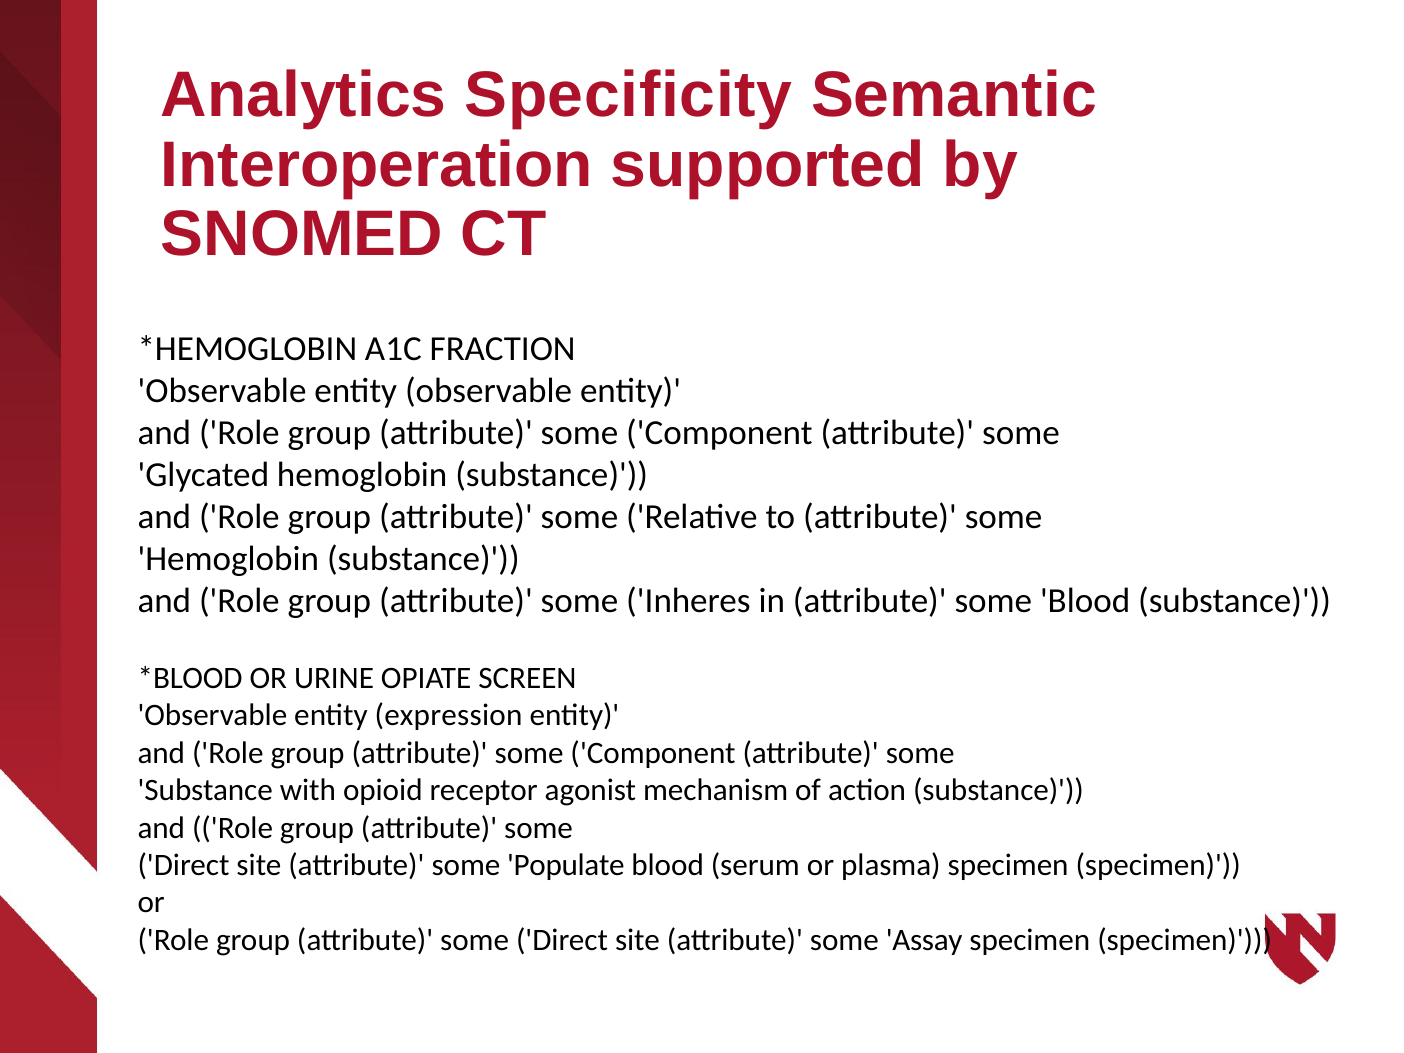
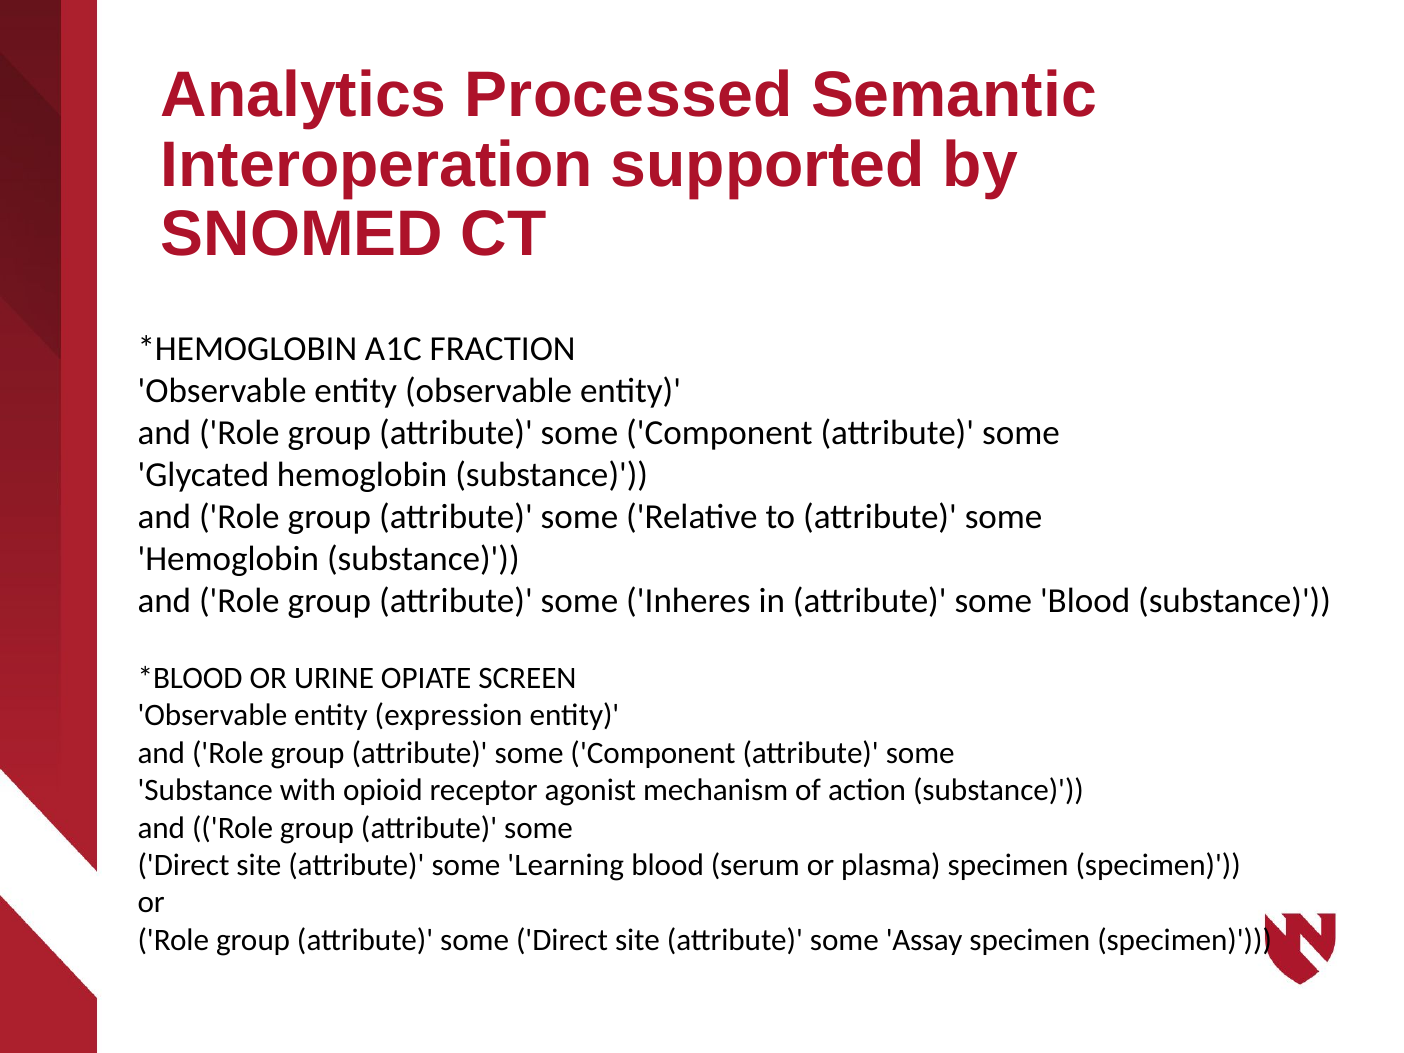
Specificity: Specificity -> Processed (629, 95)
Populate: Populate -> Learning (566, 865)
